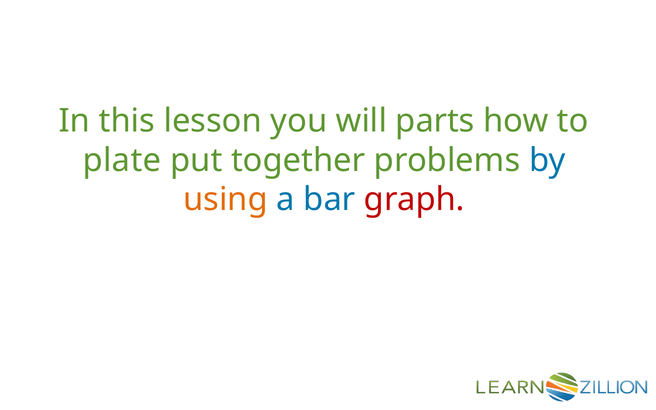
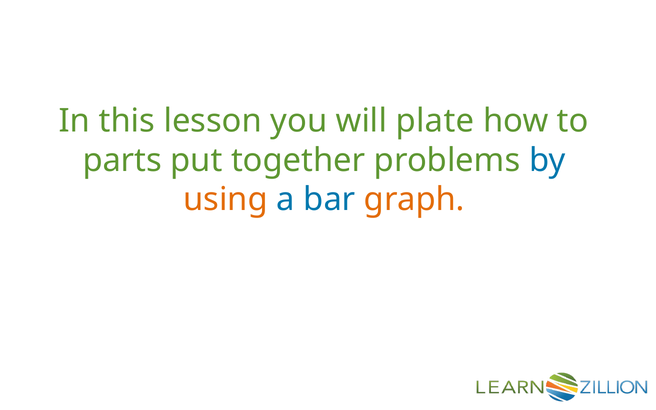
parts: parts -> plate (435, 121)
plate: plate -> parts (122, 160)
graph colour: red -> orange (414, 200)
